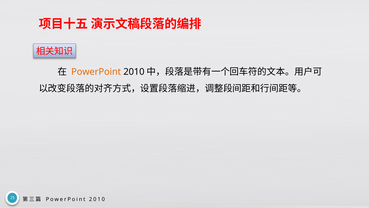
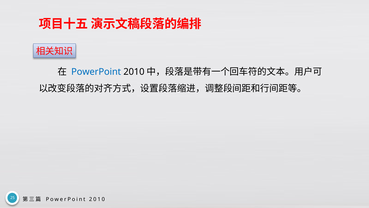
PowerPoint colour: orange -> blue (96, 72)
